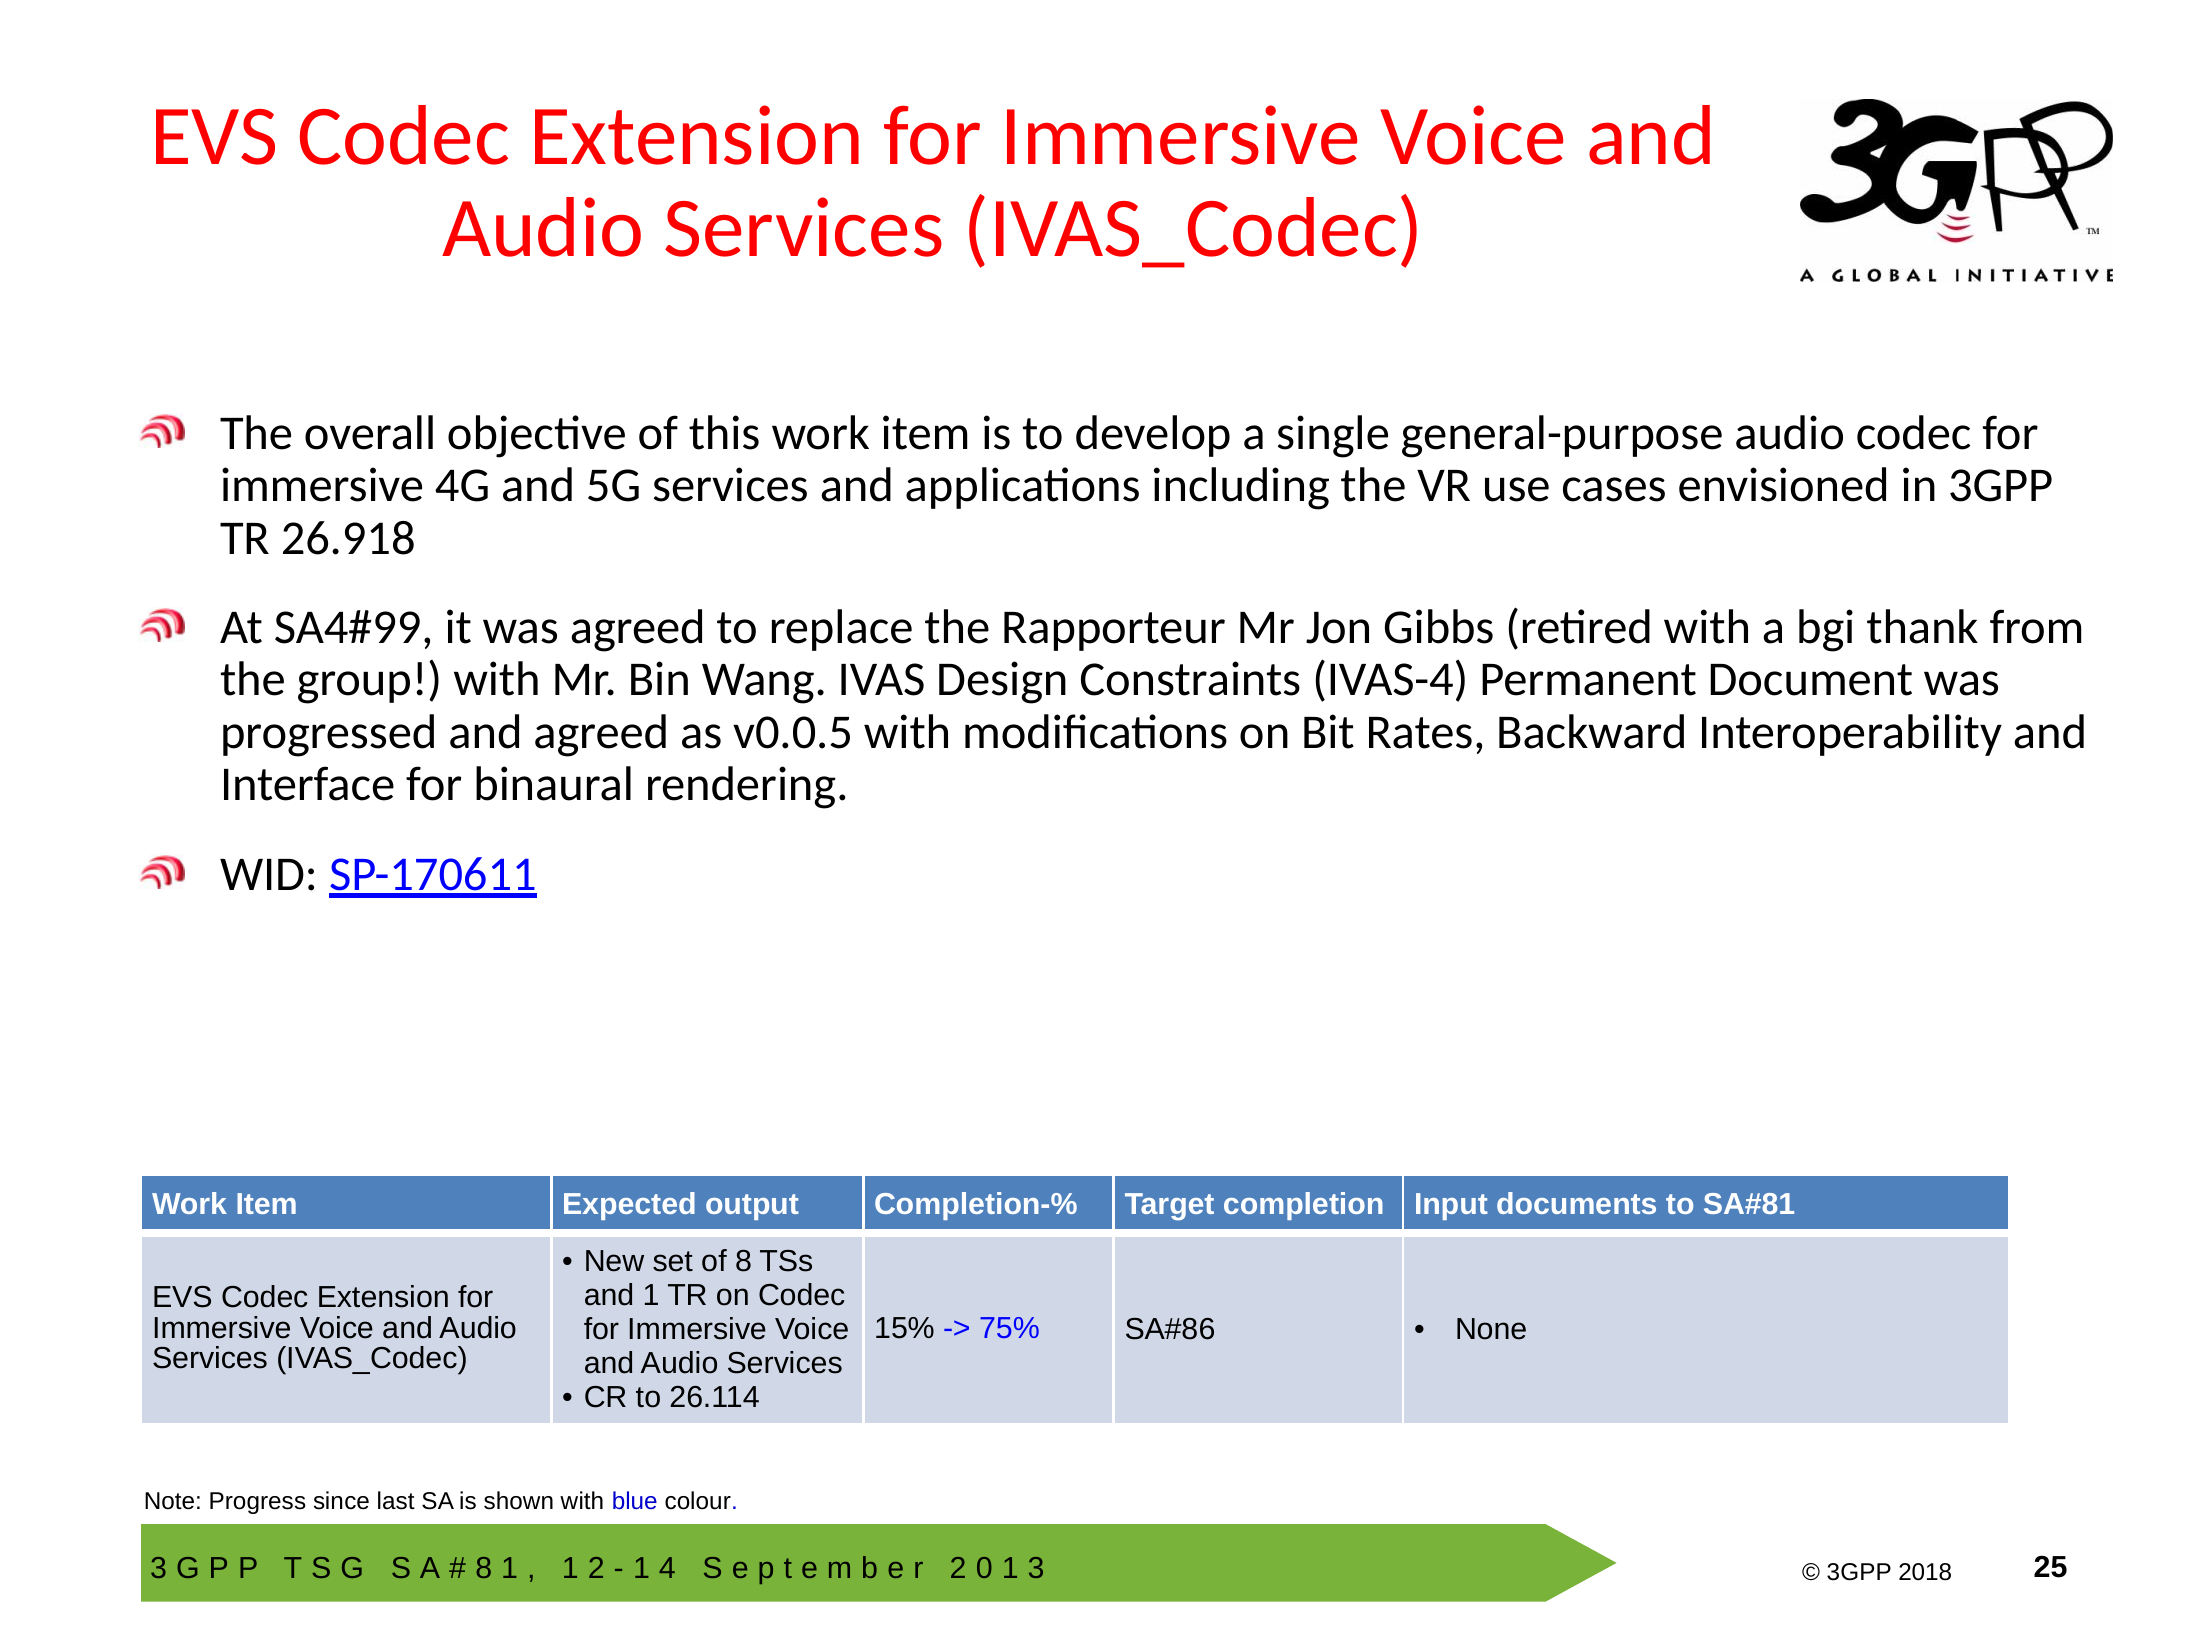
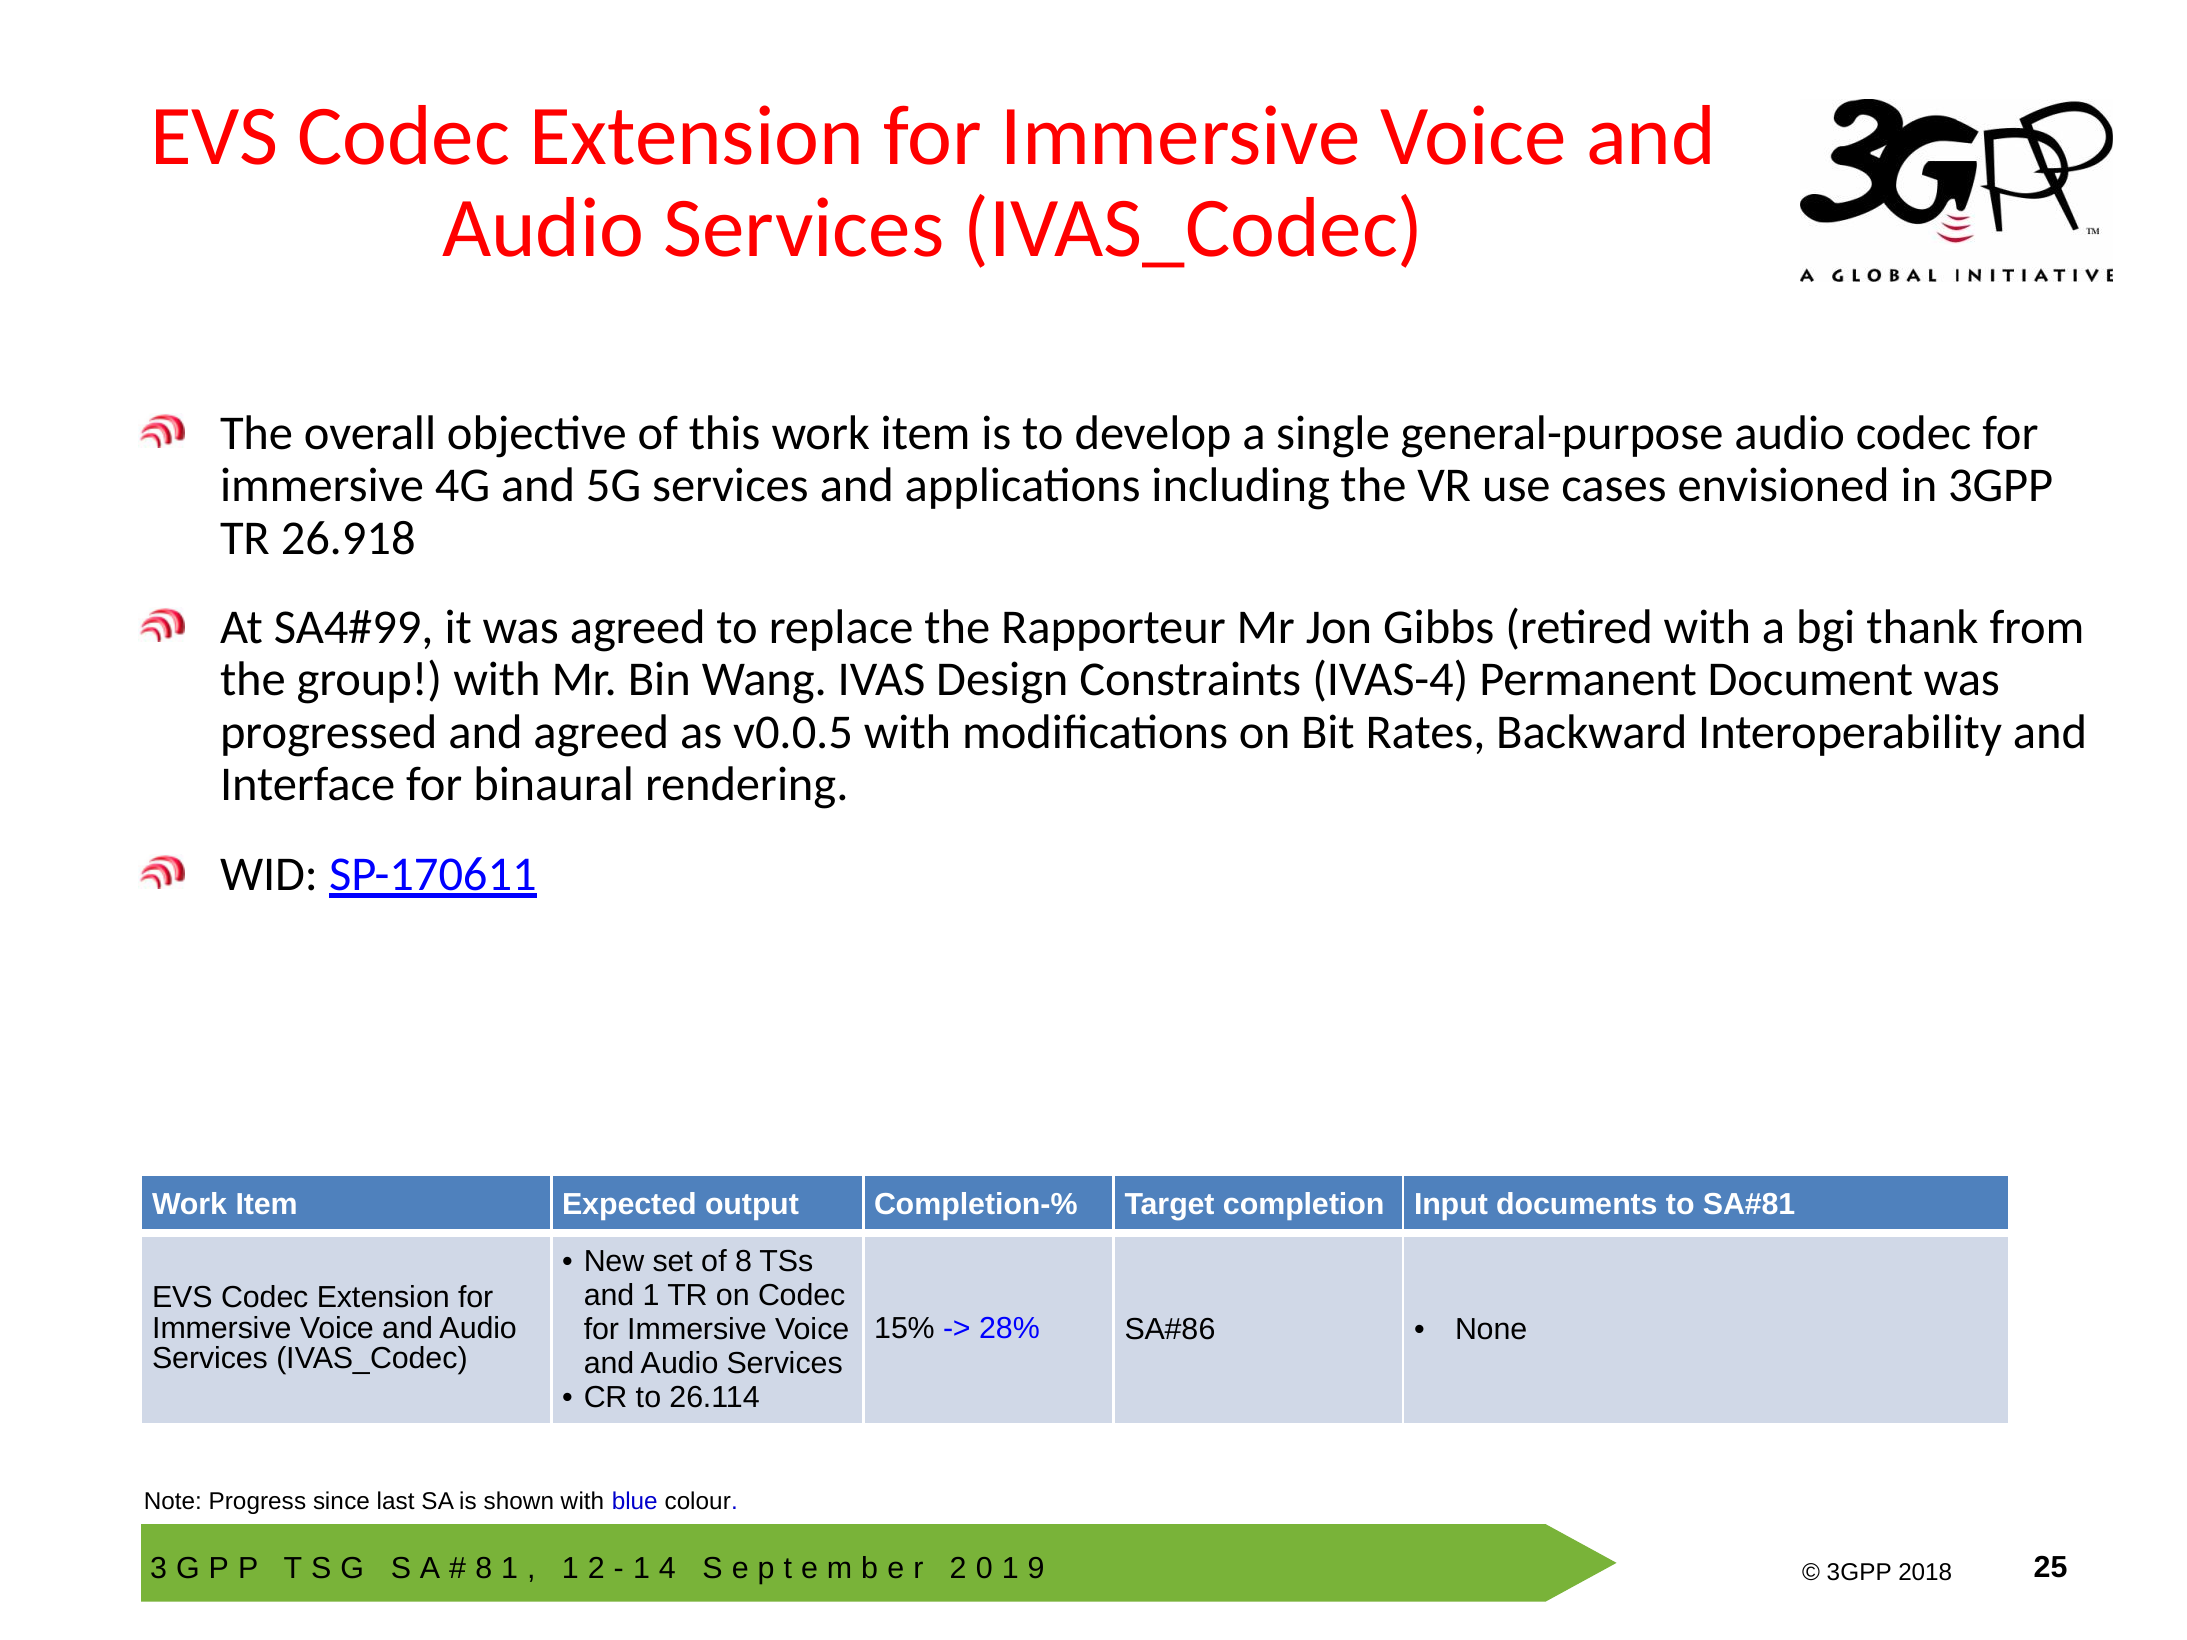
75%: 75% -> 28% (1010, 1328)
1 3: 3 -> 9 (1036, 1568)
